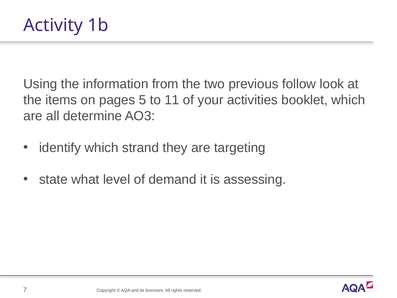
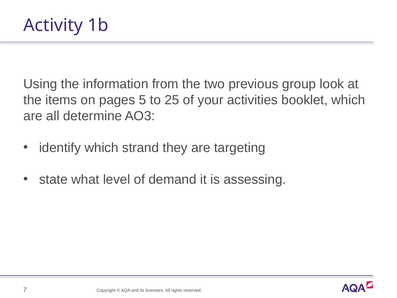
follow: follow -> group (299, 84)
11: 11 -> 25 (172, 100)
